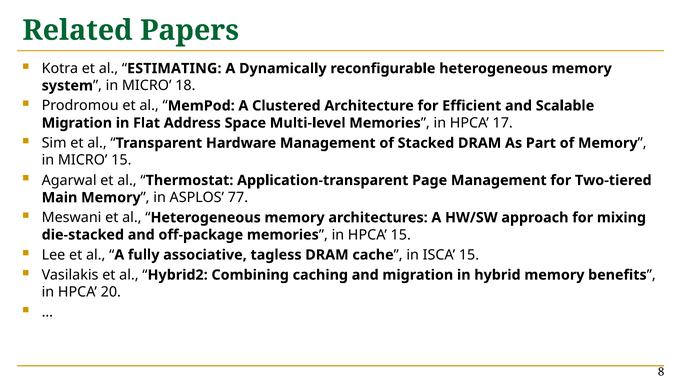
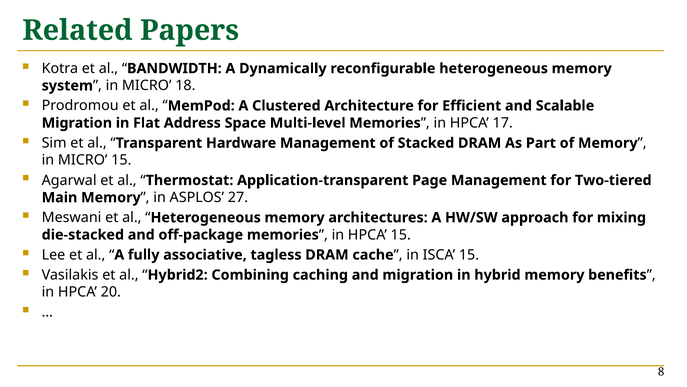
ESTIMATING: ESTIMATING -> BANDWIDTH (174, 68)
77: 77 -> 27 (238, 197)
